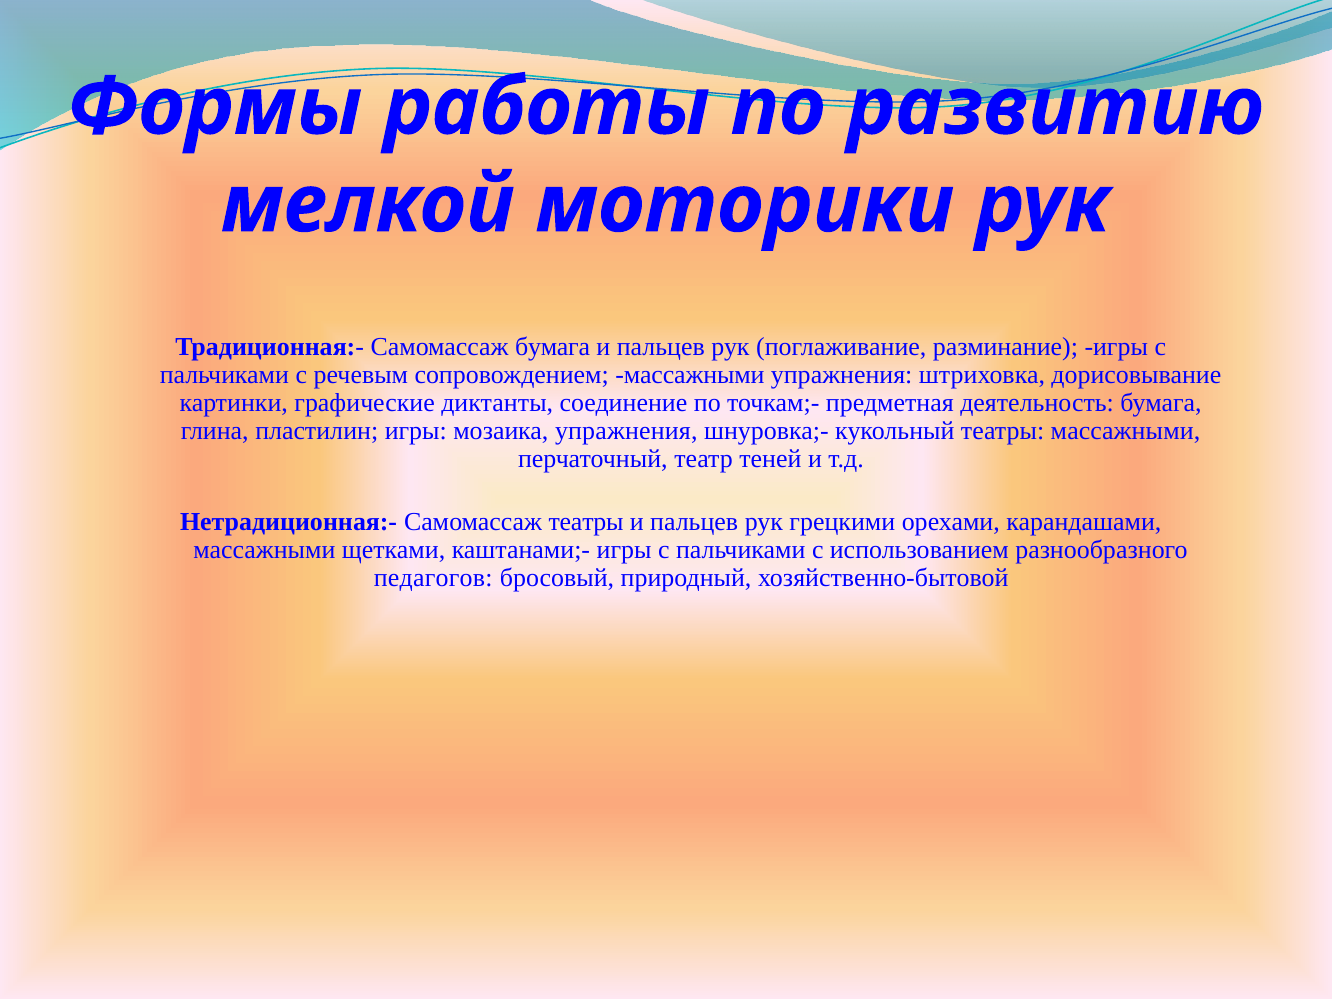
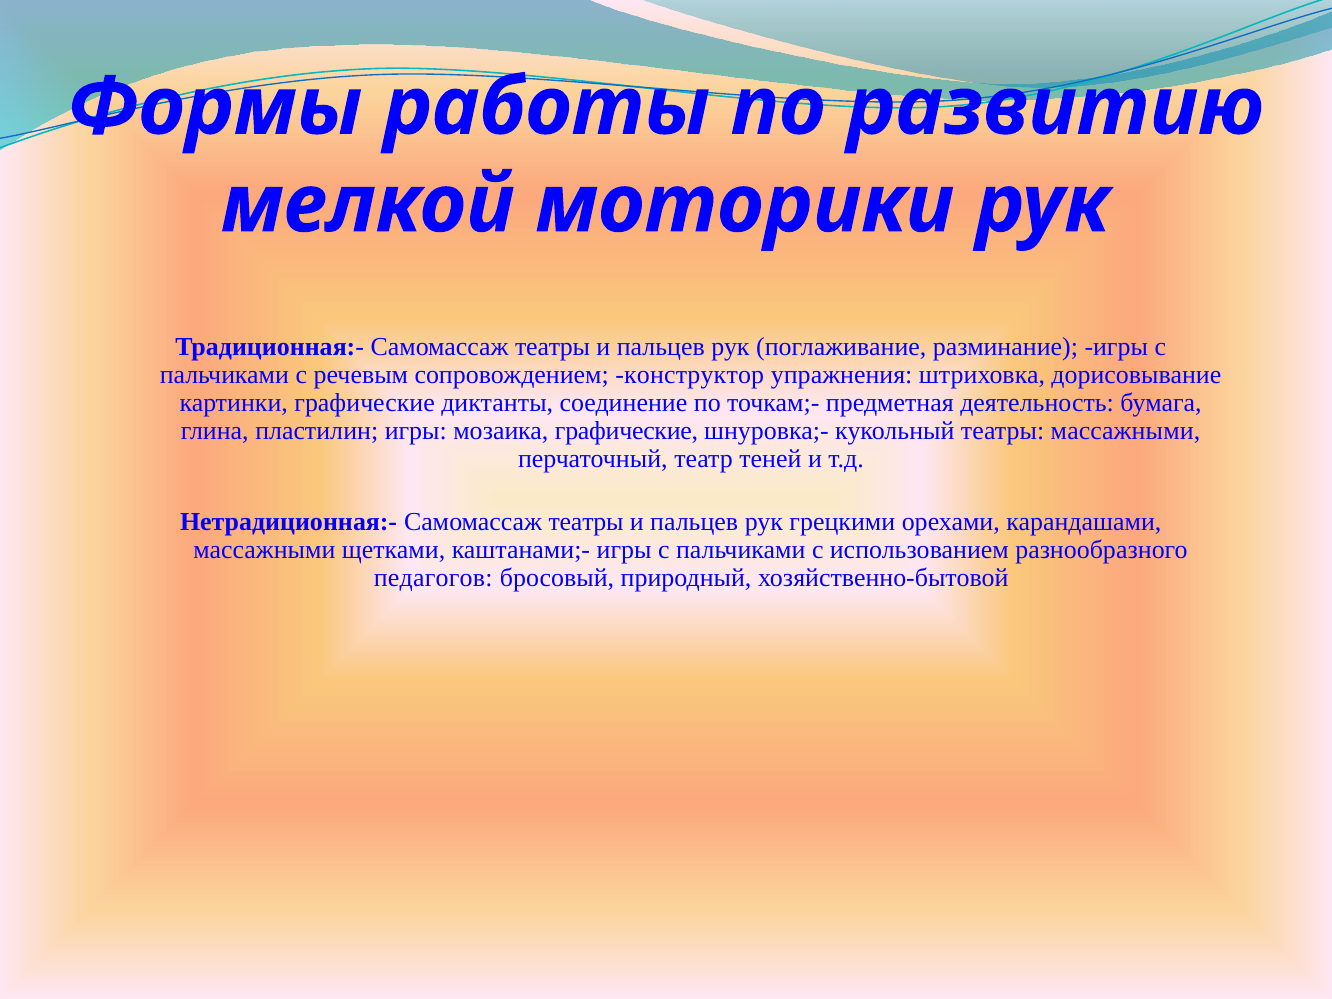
Традиционная:- Самомассаж бумага: бумага -> театры (553, 347)
сопровождением массажными: массажными -> конструктор (690, 375)
мозаика упражнения: упражнения -> графические (626, 431)
